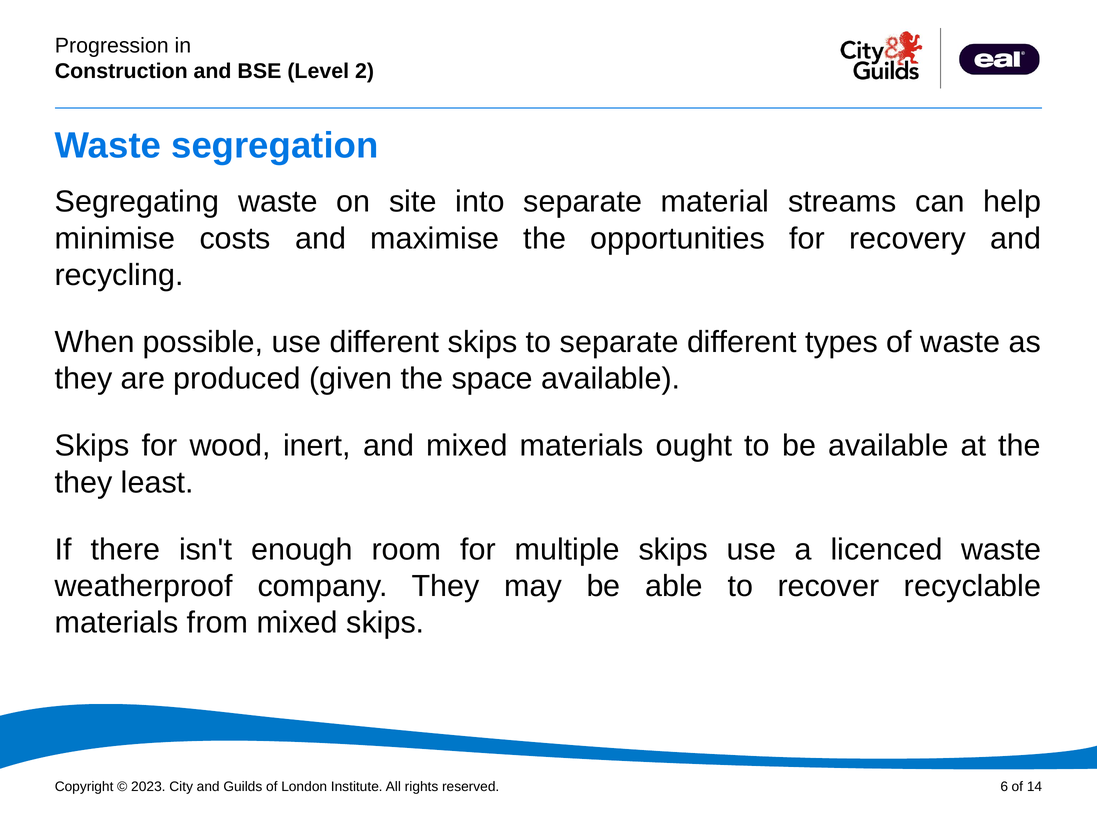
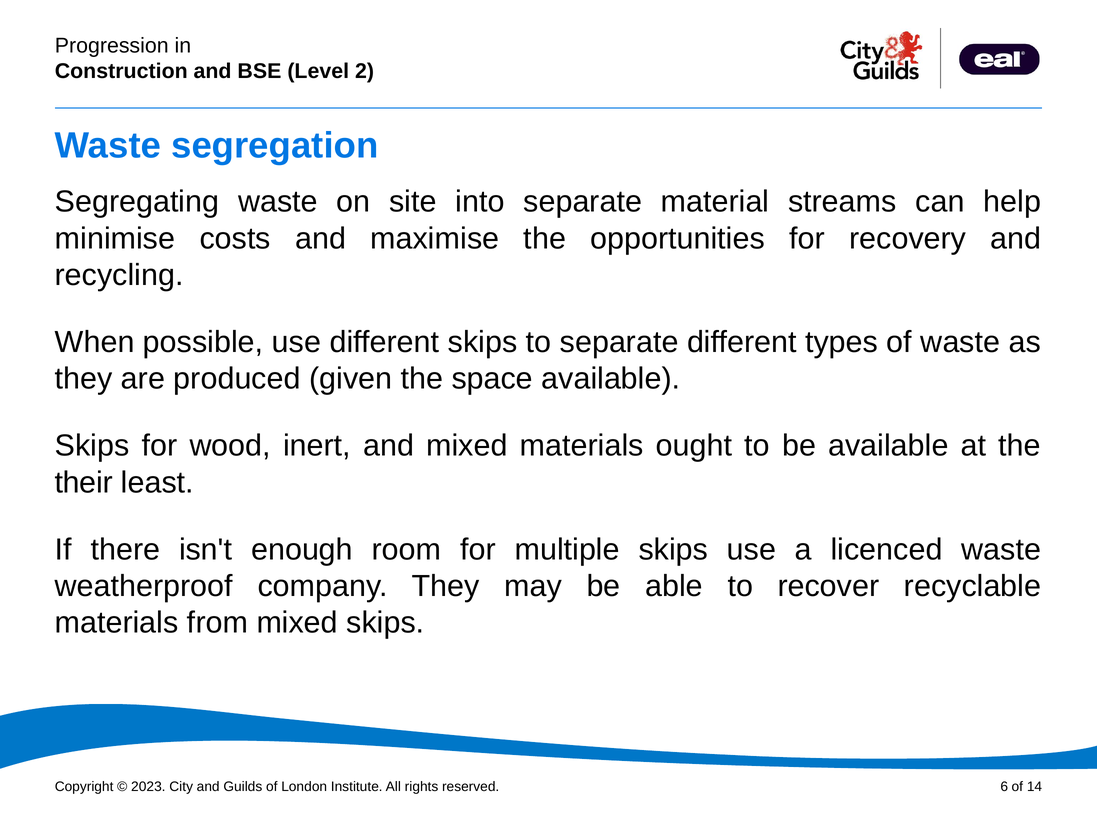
they: they -> their (84, 482)
